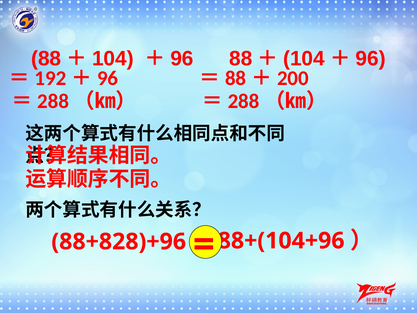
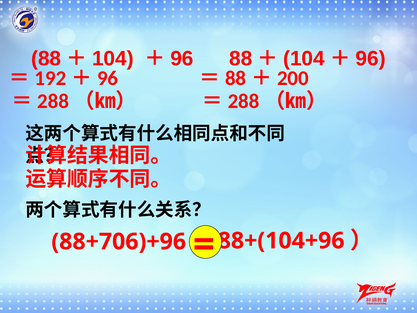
88+828)+96: 88+828)+96 -> 88+706)+96 (119, 241)
